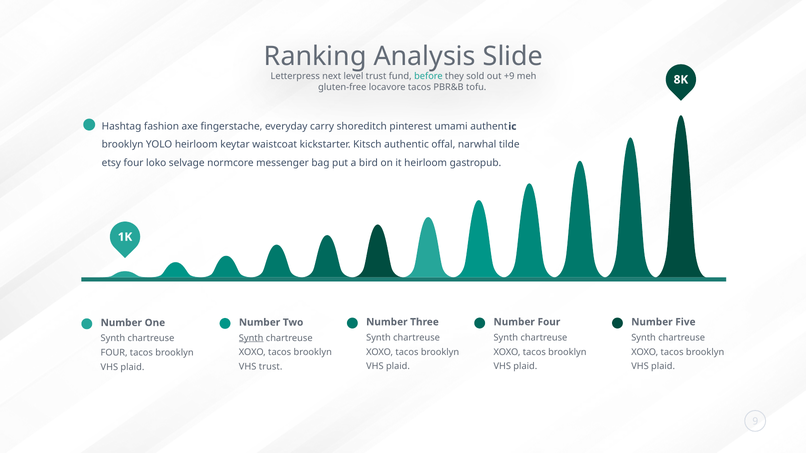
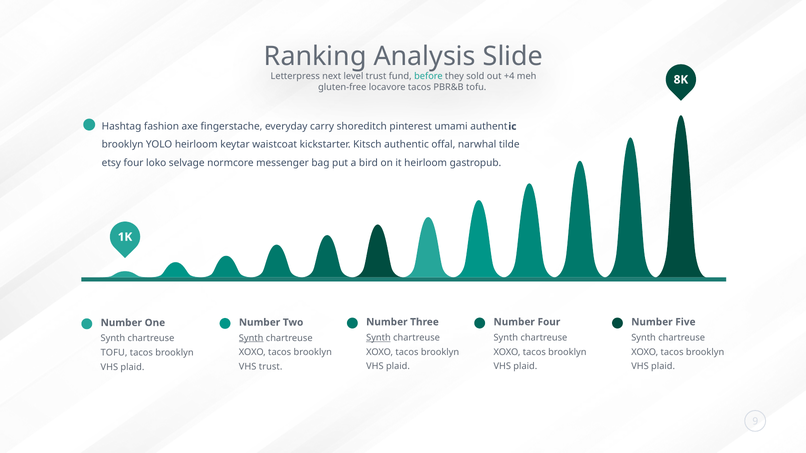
+9: +9 -> +4 (509, 76)
Synth underline: none -> present (378, 338)
FOUR: FOUR -> TOFU (114, 353)
